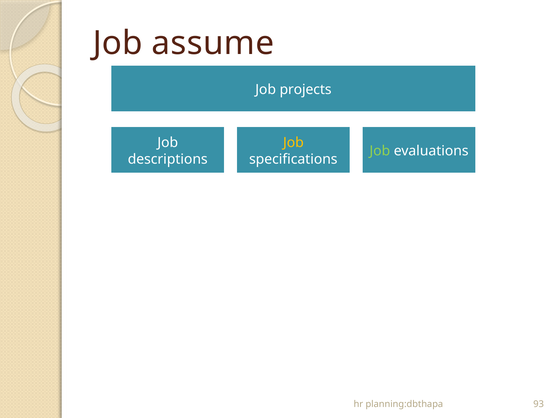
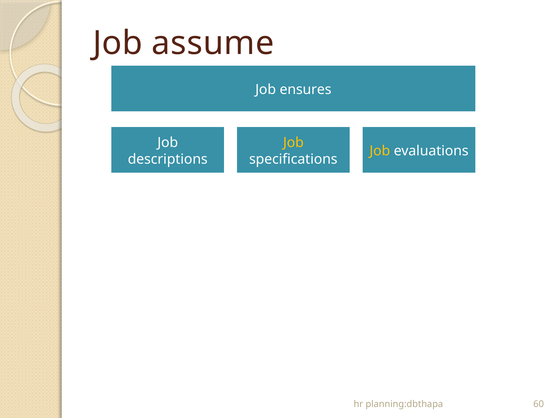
projects: projects -> ensures (306, 90)
Job colour: light green -> yellow (380, 151)
93: 93 -> 60 (539, 404)
